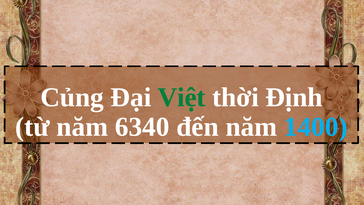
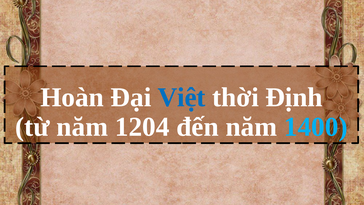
Củng: Củng -> Hoàn (72, 97)
Việt colour: green -> blue (182, 97)
6340: 6340 -> 1204 (142, 127)
